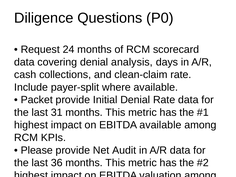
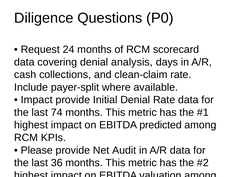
Packet: Packet -> Impact (37, 100)
31: 31 -> 74 (57, 112)
EBITDA available: available -> predicted (161, 125)
